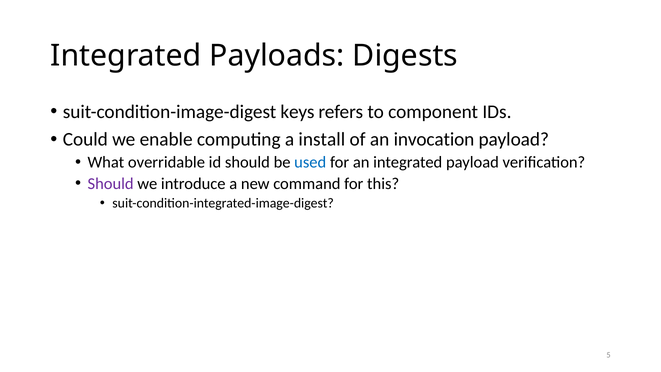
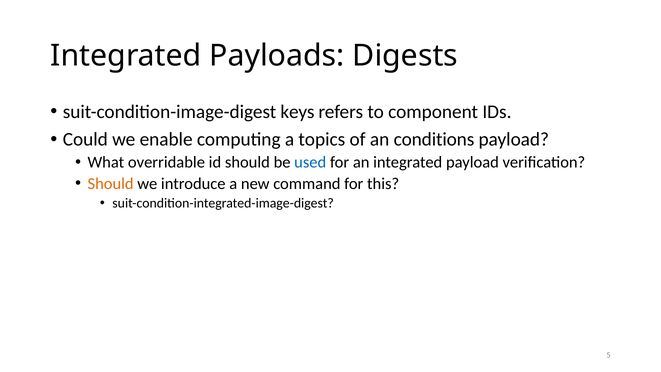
install: install -> topics (322, 139)
invocation: invocation -> conditions (434, 139)
Should colour: purple -> orange (111, 184)
